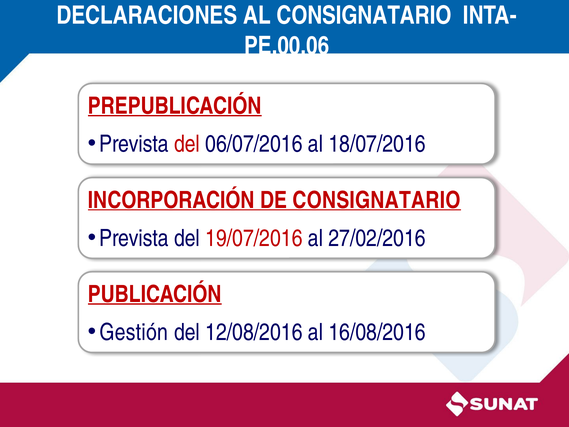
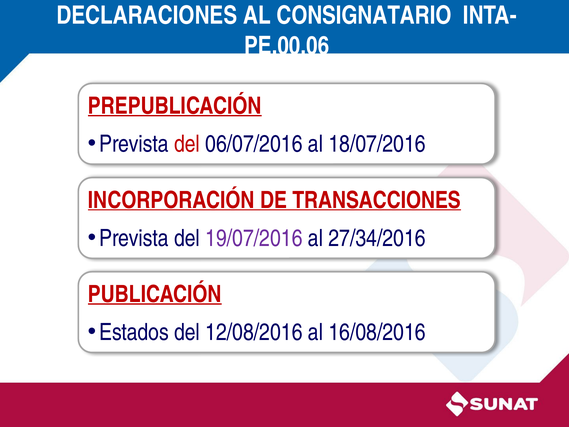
DE CONSIGNATARIO: CONSIGNATARIO -> TRANSACCIONES (377, 200)
19/07/2016 colour: red -> purple (254, 238)
27/02/2016: 27/02/2016 -> 27/34/2016 (377, 238)
Gestión: Gestión -> Estados (134, 332)
